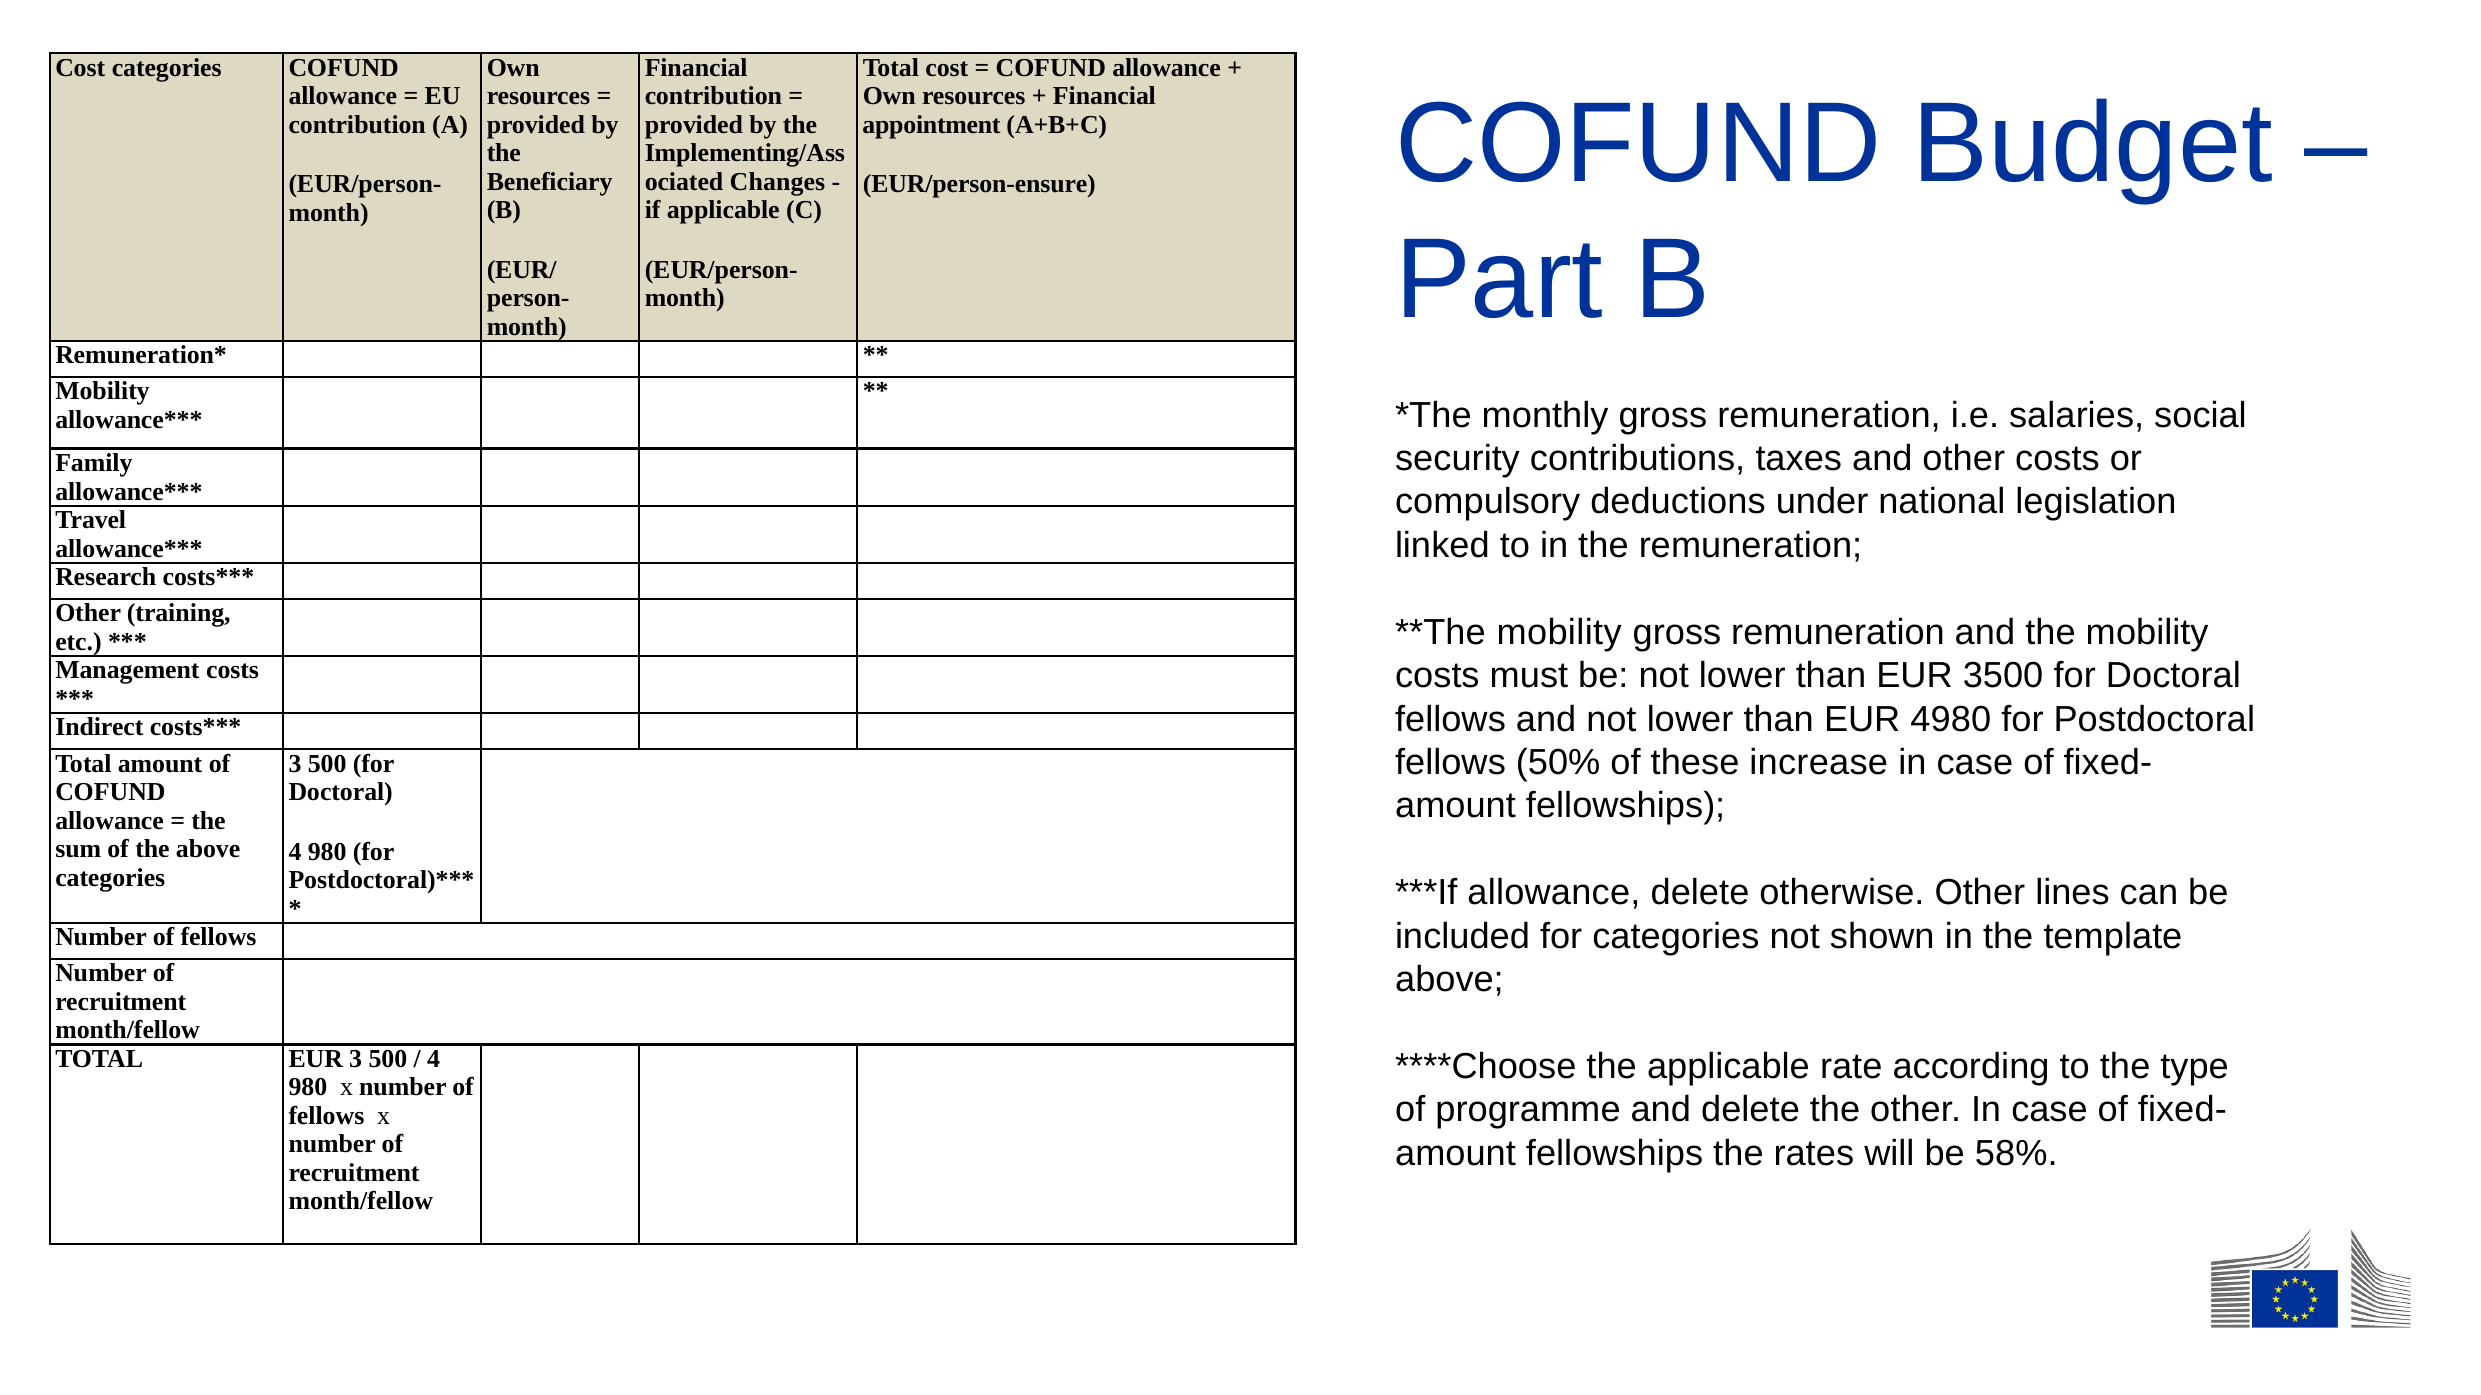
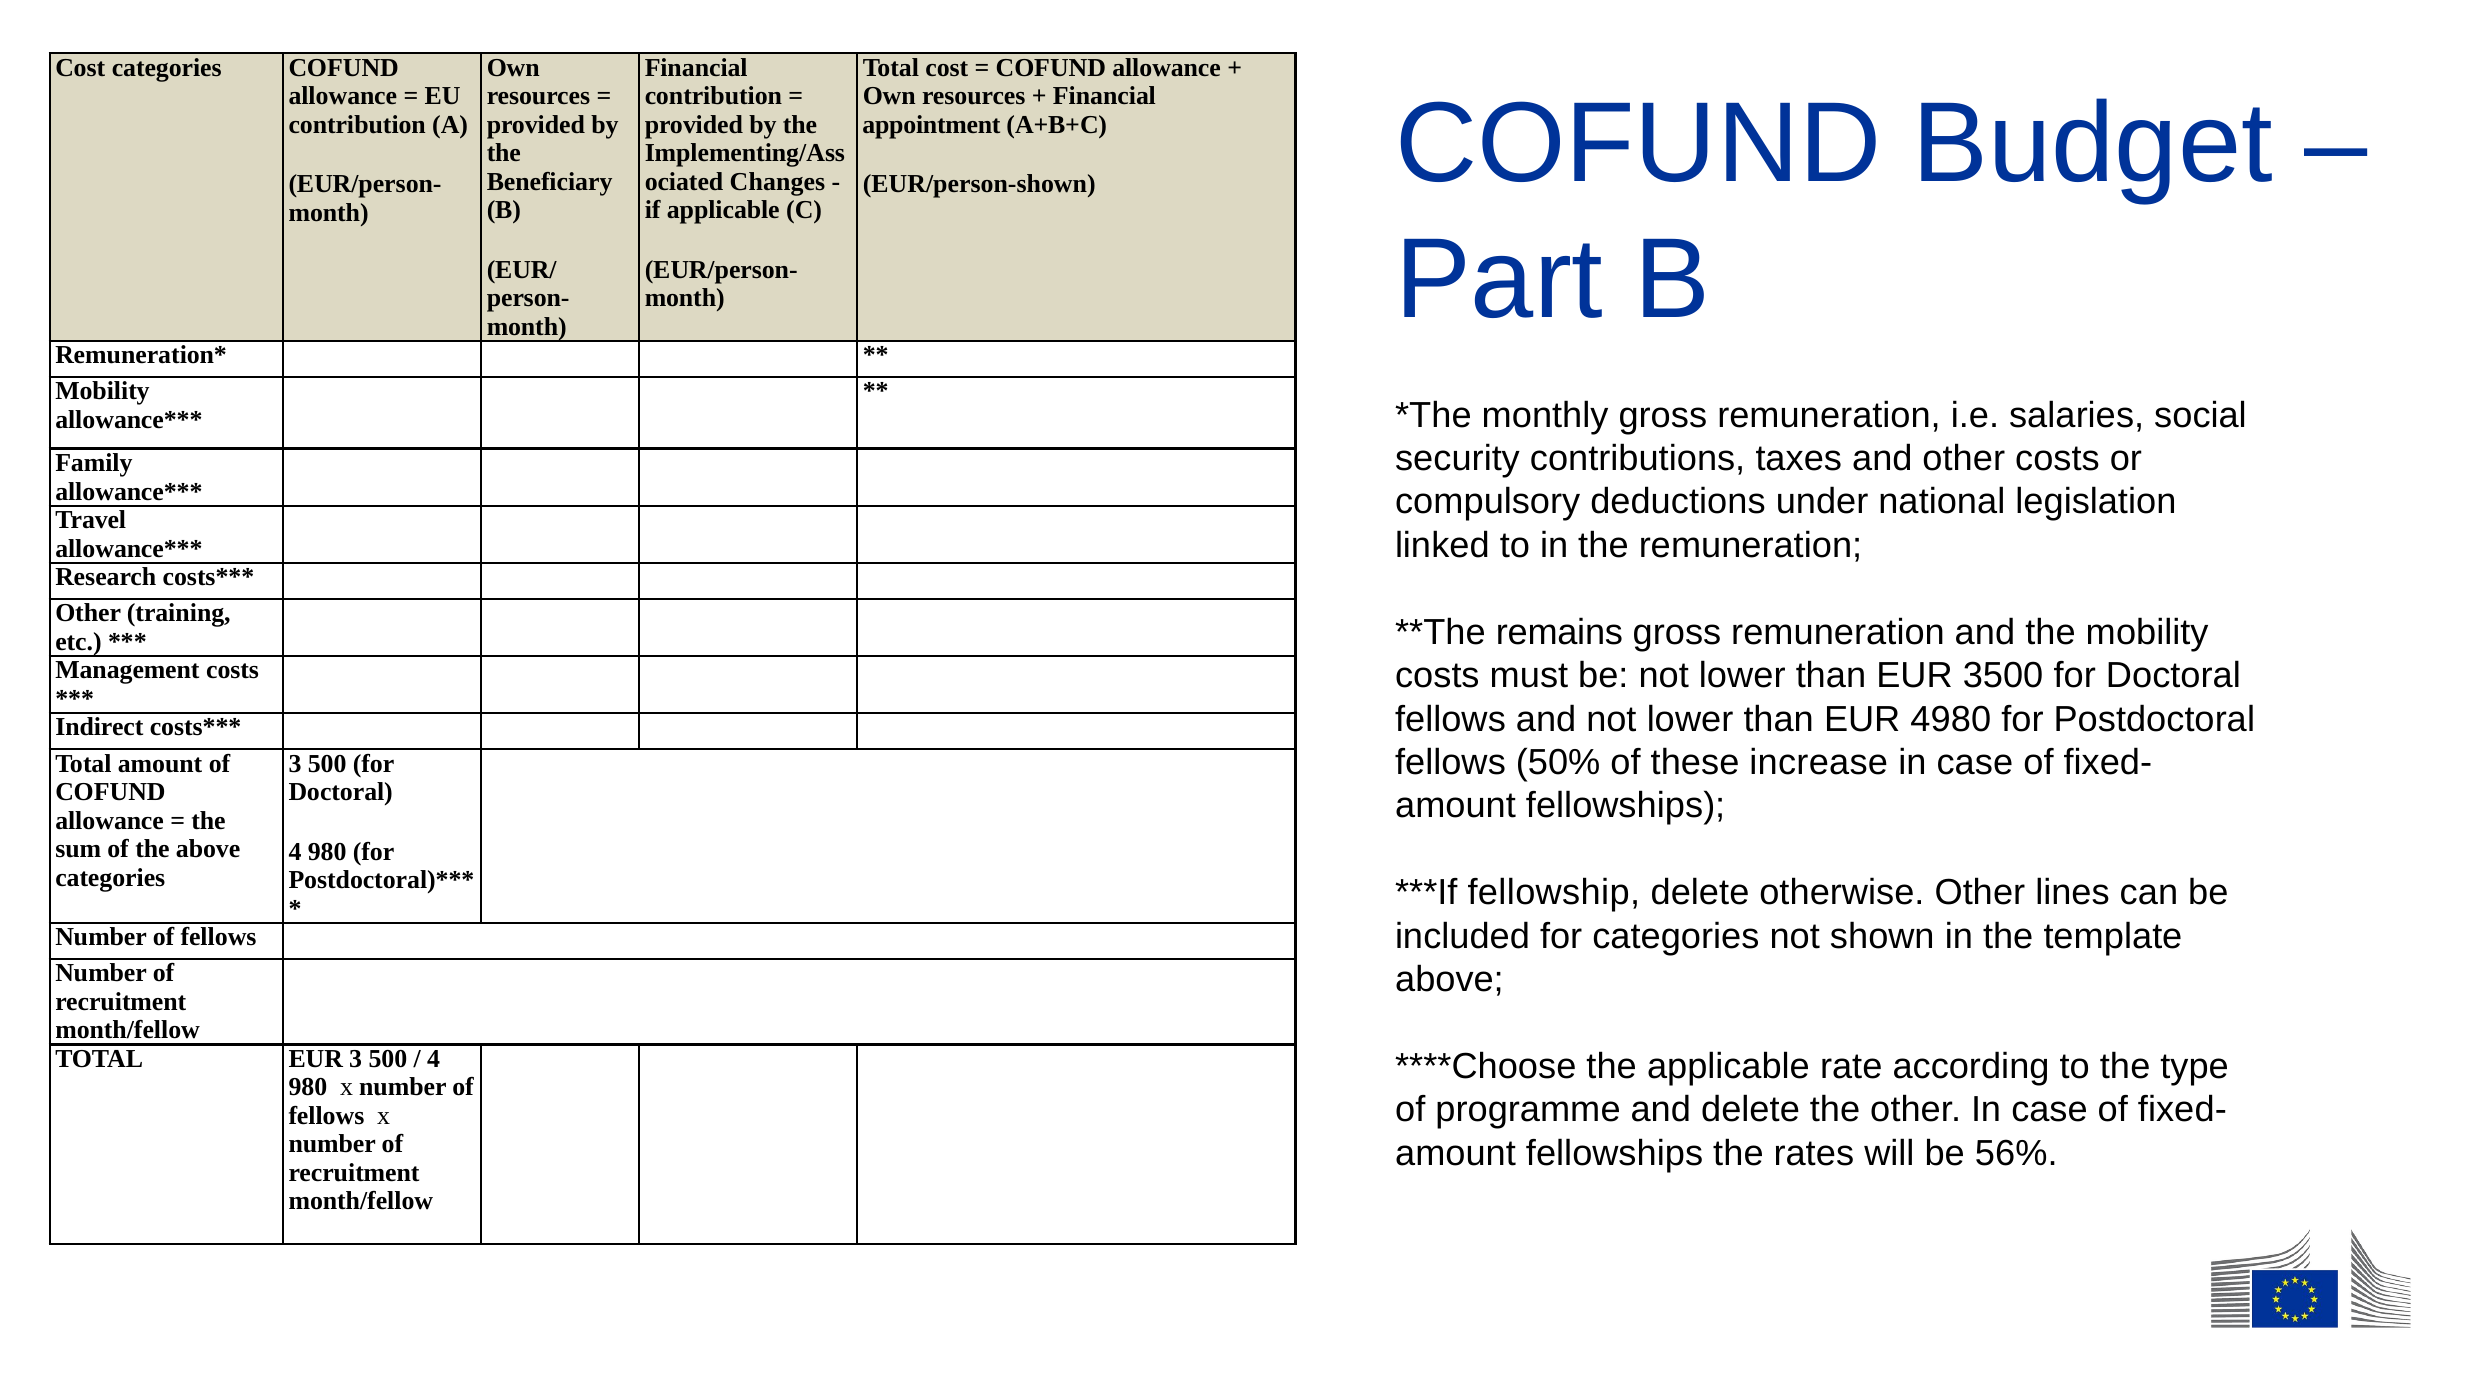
EUR/person-ensure: EUR/person-ensure -> EUR/person-shown (979, 184)
mobility: mobility -> remains (1559, 633)
allowance: allowance -> fellowship (1554, 893)
58%: 58% -> 56% (2016, 1154)
